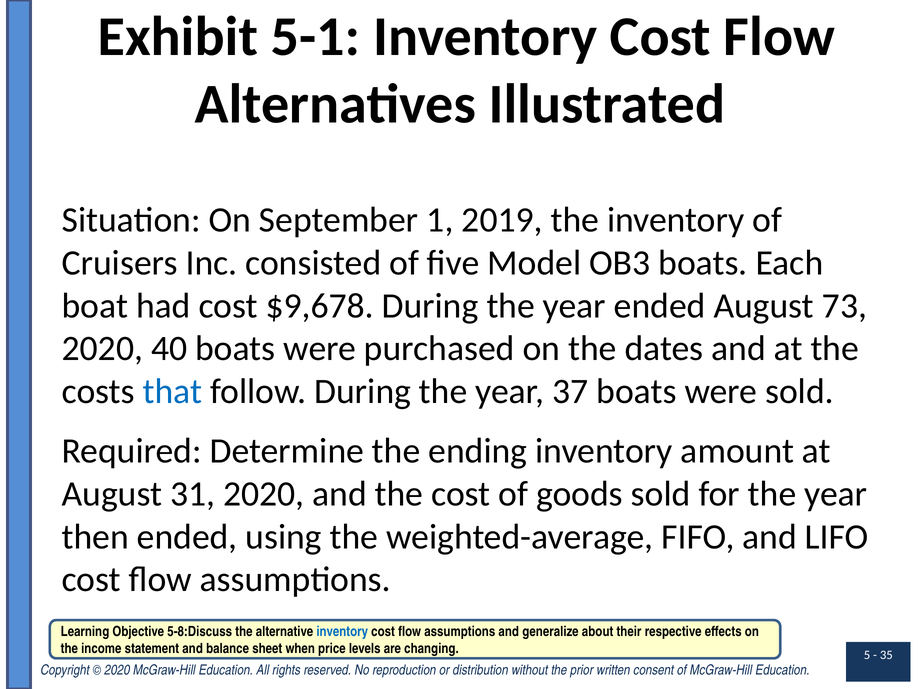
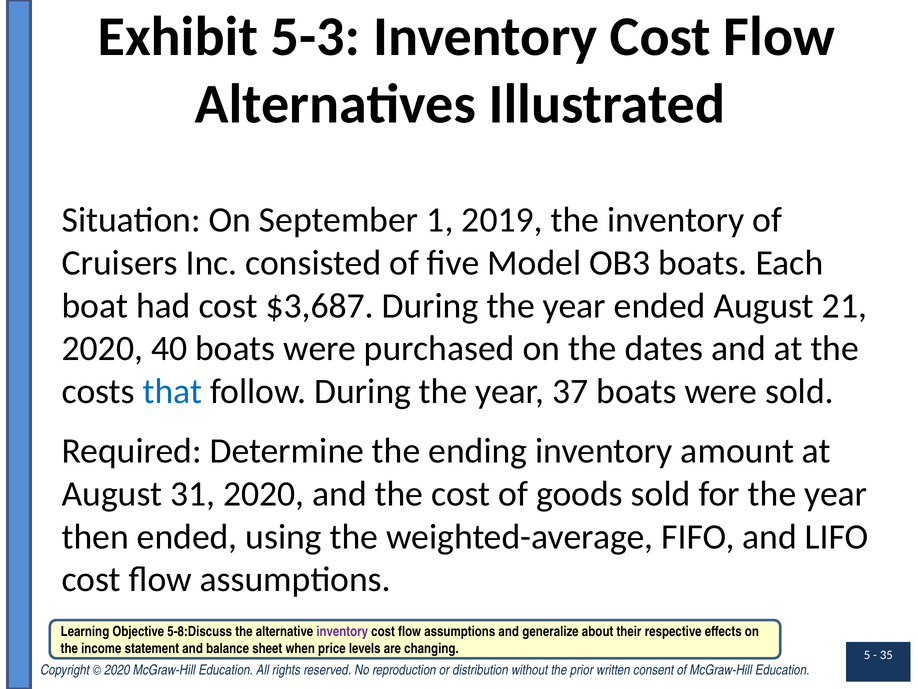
5-1: 5-1 -> 5-3 (315, 37)
$9,678: $9,678 -> $3,687 (320, 306)
73: 73 -> 21 (844, 306)
inventory colour: blue -> purple (342, 631)
